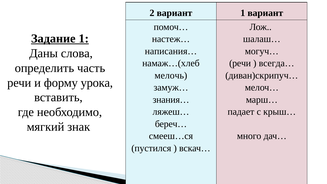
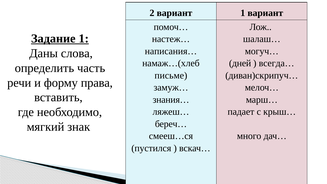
речи: речи -> дней (240, 63)
мелочь: мелочь -> письме (171, 75)
урока: урока -> права (97, 83)
